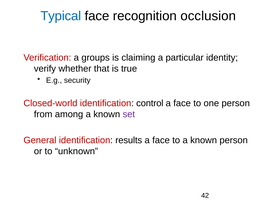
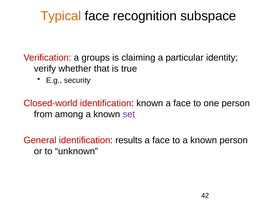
Typical colour: blue -> orange (61, 16)
occlusion: occlusion -> subspace (208, 16)
identification control: control -> known (150, 103)
